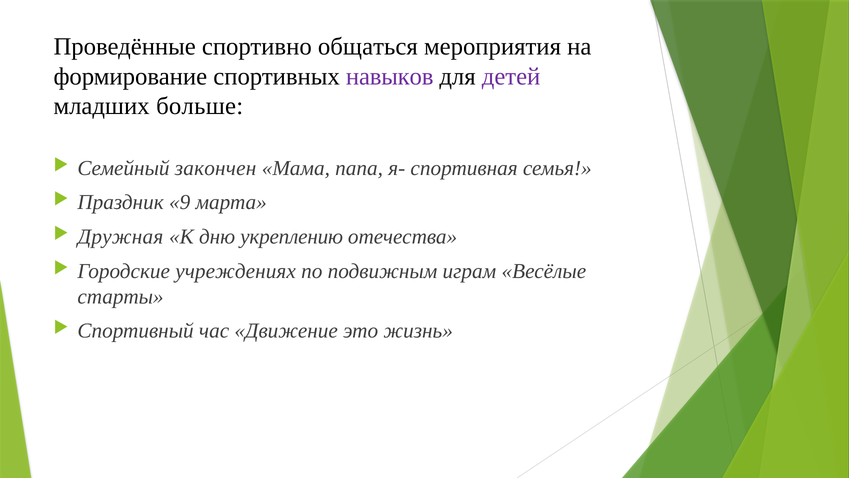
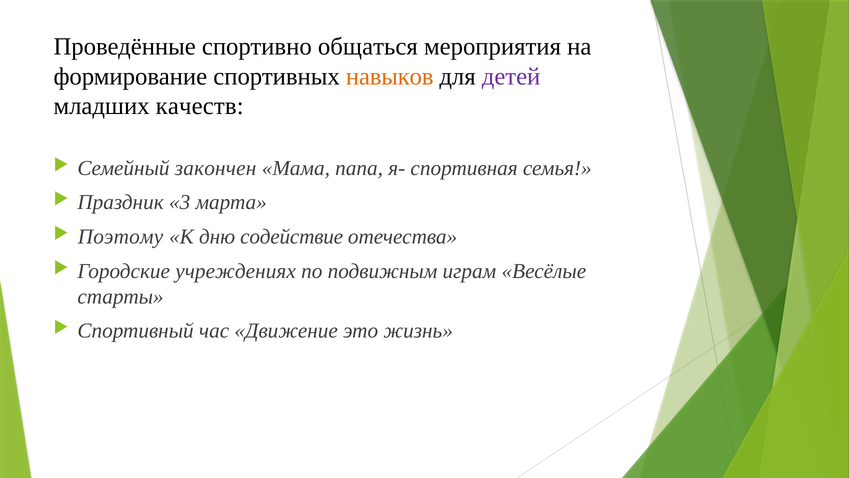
навыков colour: purple -> orange (390, 76)
больше: больше -> качеств (200, 106)
9: 9 -> 3 (180, 202)
Дружная: Дружная -> Поэтому (120, 237)
укреплению: укреплению -> содействие (292, 237)
